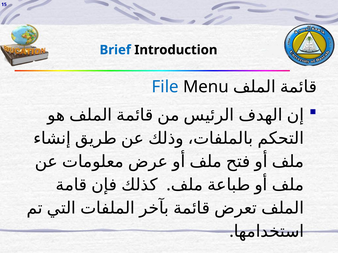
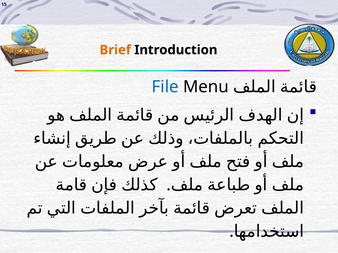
Brief colour: blue -> orange (115, 50)
